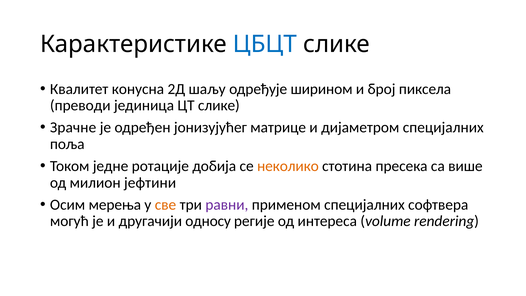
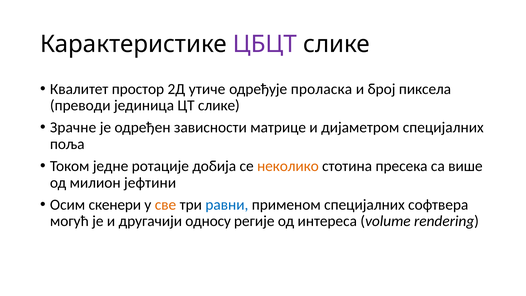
ЦБЦТ colour: blue -> purple (265, 44)
конусна: конусна -> простор (138, 89)
шаљу: шаљу -> утиче (207, 89)
ширином: ширином -> проласка (321, 89)
јонизујућег: јонизујућег -> зависности (210, 127)
мерења: мерења -> скенери (115, 205)
равни colour: purple -> blue (227, 205)
